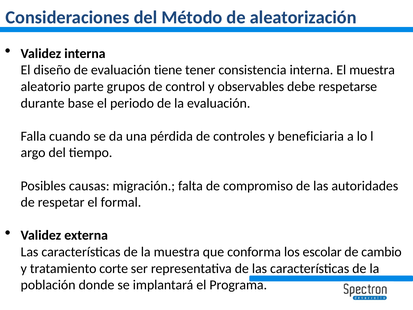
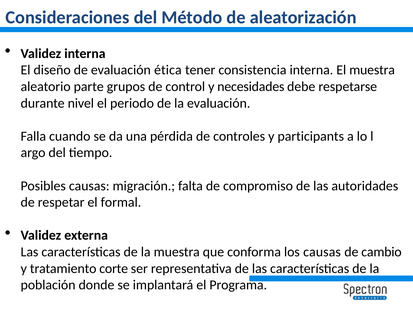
tiene: tiene -> ética (168, 70)
observables: observables -> necesidades (251, 87)
base: base -> nivel (81, 103)
beneficiaria: beneficiaria -> participants (311, 136)
los escolar: escolar -> causas (322, 252)
